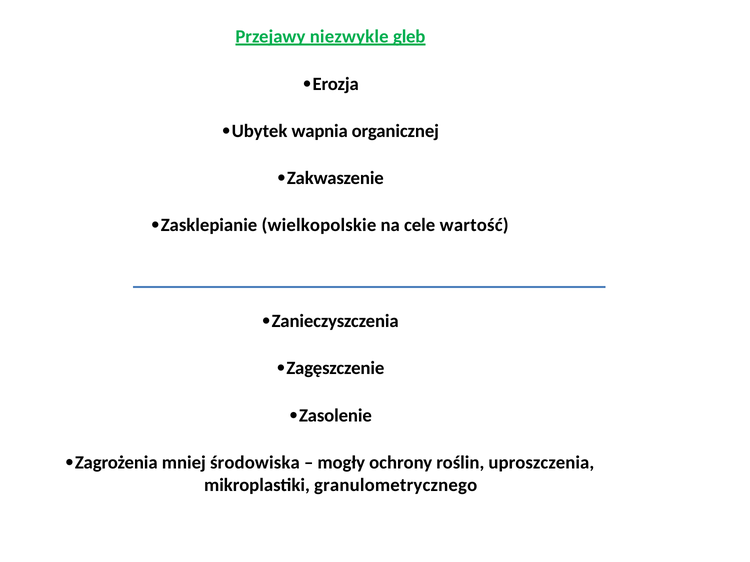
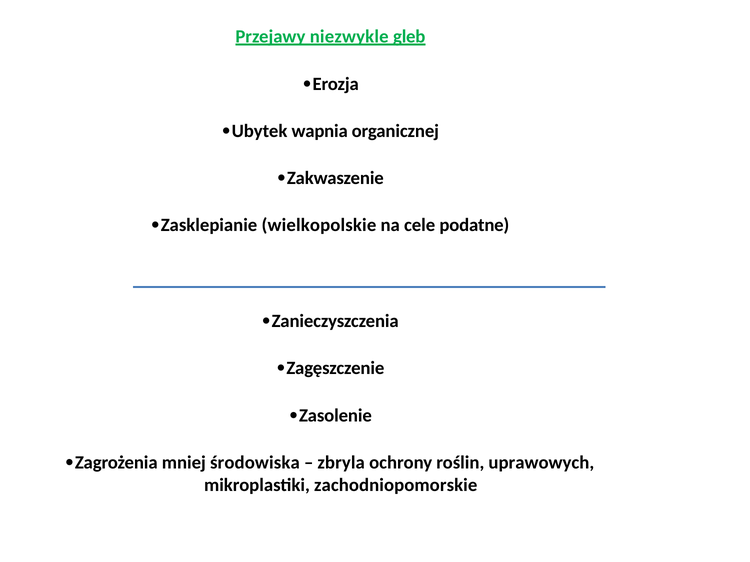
wartość: wartość -> podatne (474, 225)
mogły: mogły -> zbryla (341, 463)
uproszczenia: uproszczenia -> uprawowych (541, 463)
granulometrycznego: granulometrycznego -> zachodniopomorskie (396, 485)
